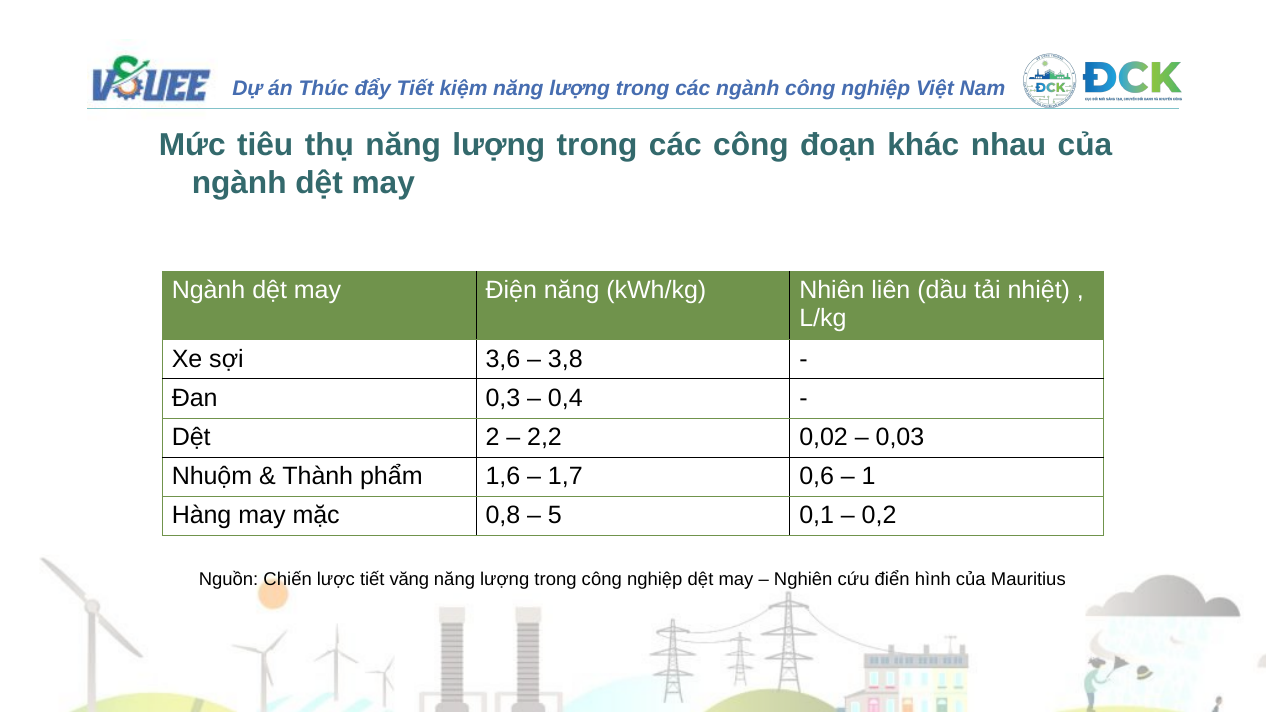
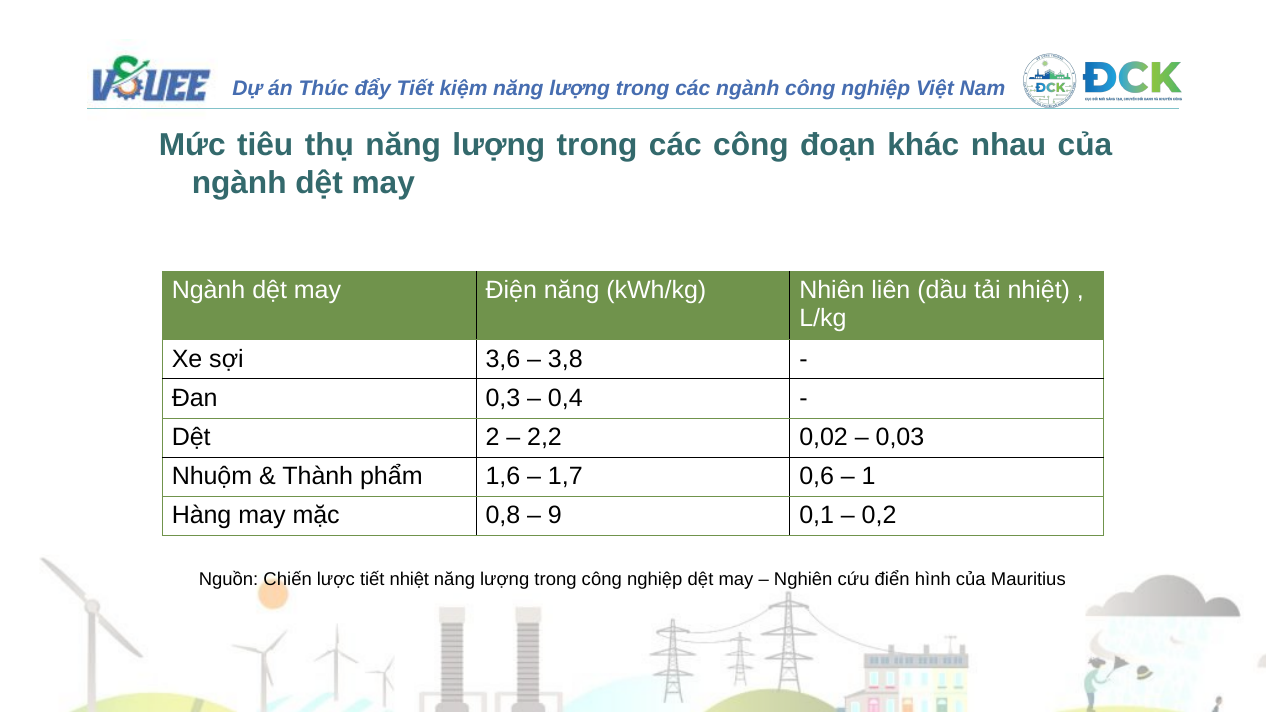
5: 5 -> 9 (555, 515)
tiết văng: văng -> nhiệt (409, 580)
